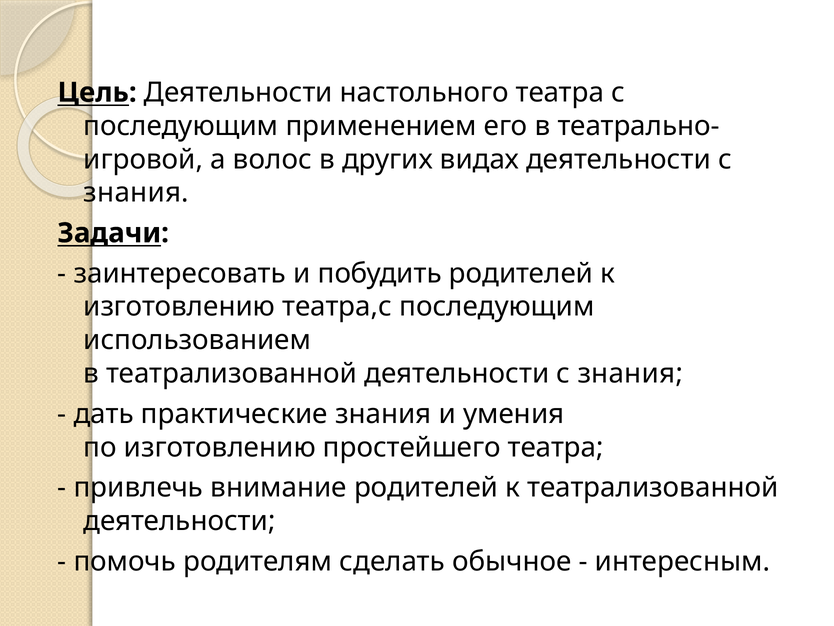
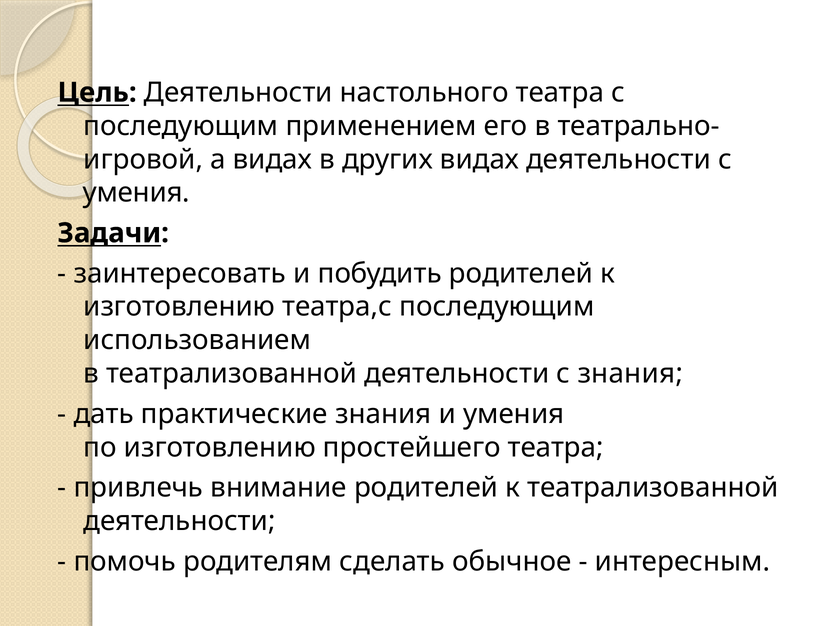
а волос: волос -> видах (272, 159)
знания: знания -> умения (136, 193)
